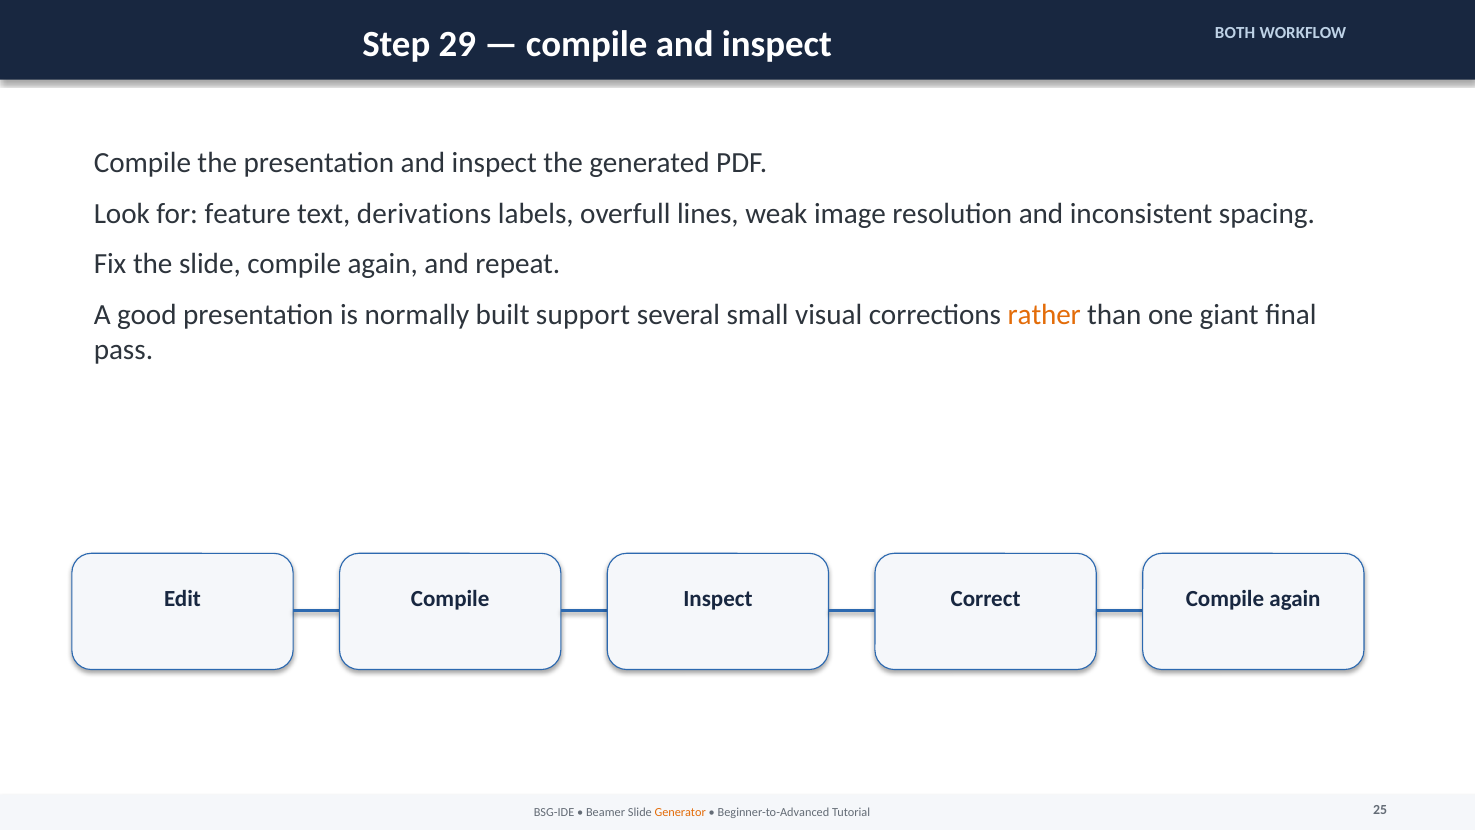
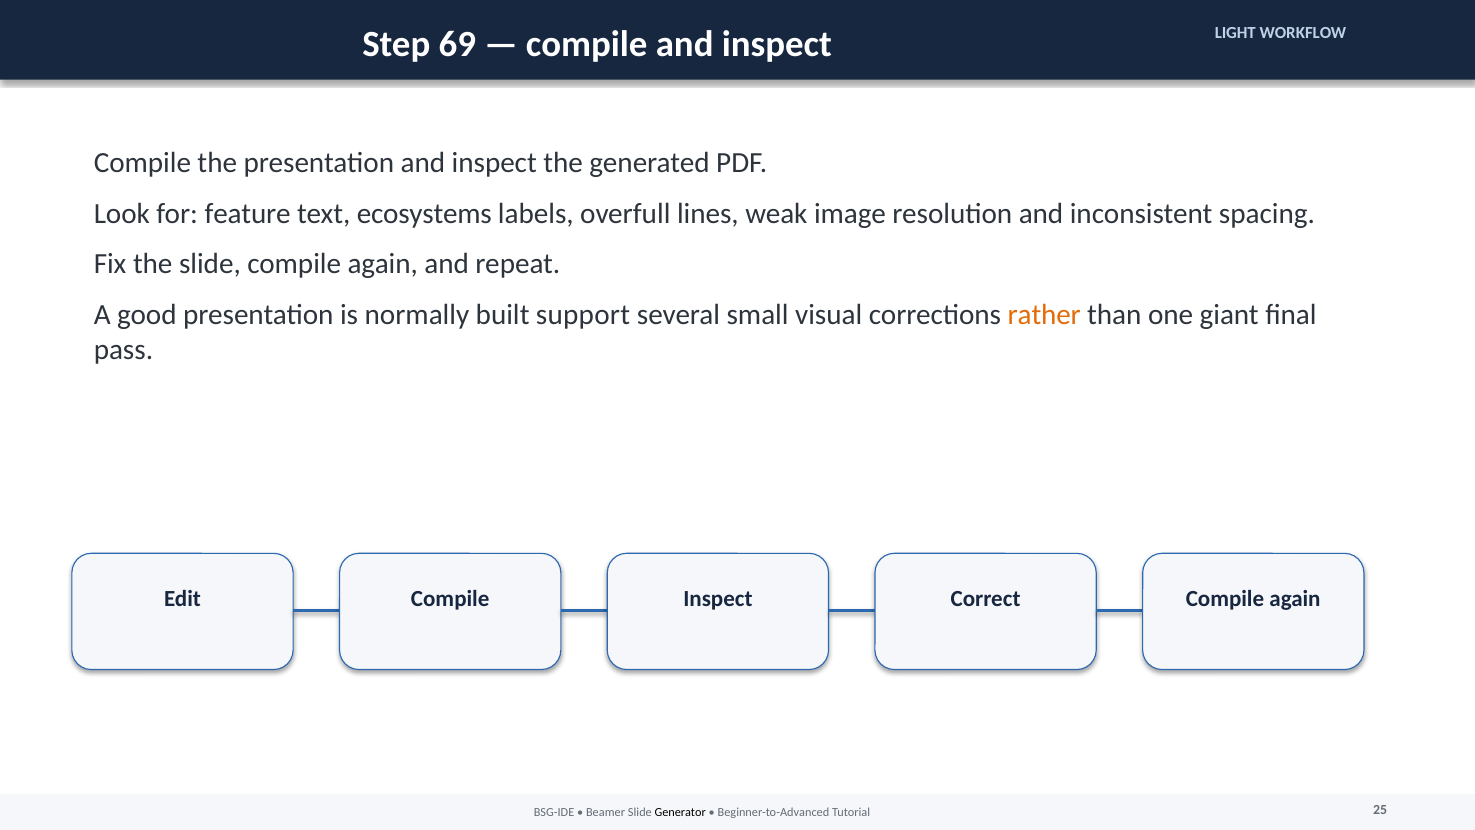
29: 29 -> 69 (457, 44)
BOTH: BOTH -> LIGHT (1235, 33)
derivations: derivations -> ecosystems (424, 214)
Generator colour: orange -> black (680, 812)
